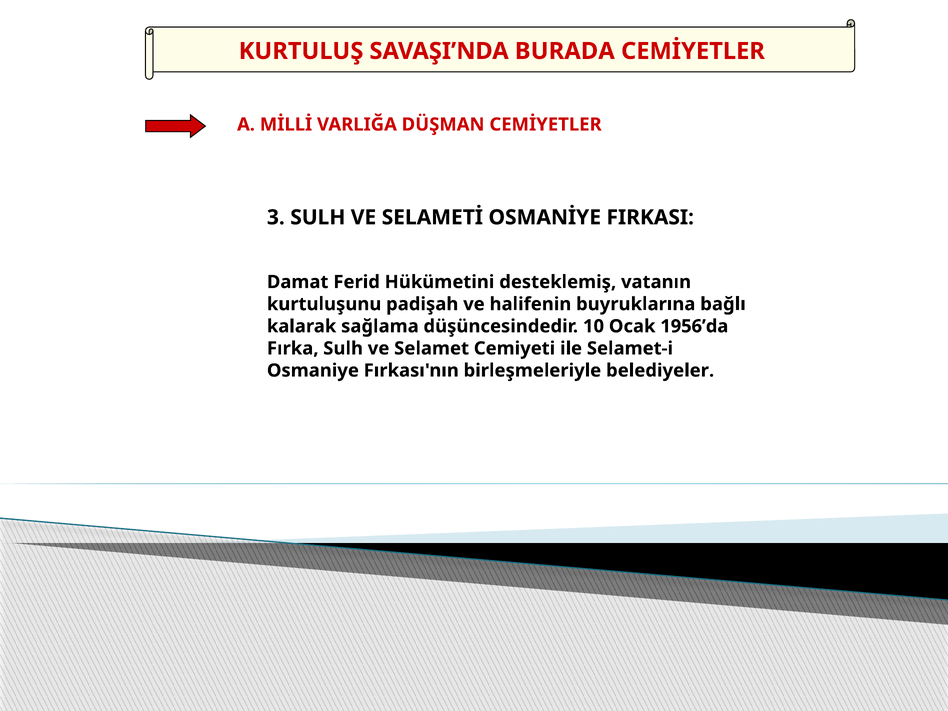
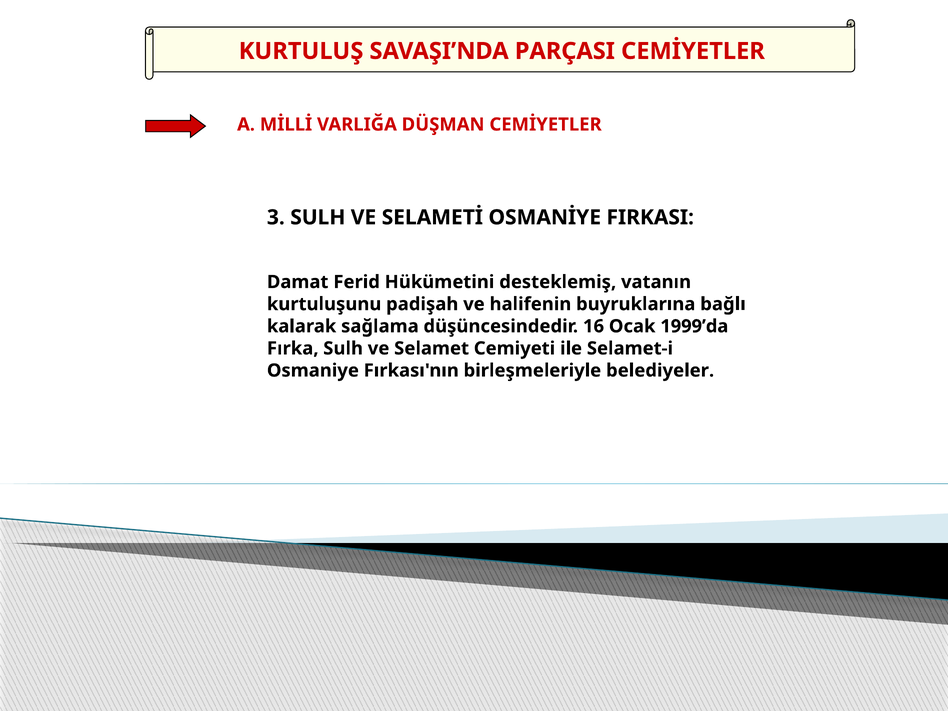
BURADA: BURADA -> PARÇASI (565, 51)
10: 10 -> 16 (594, 326)
1956’da: 1956’da -> 1999’da (694, 326)
